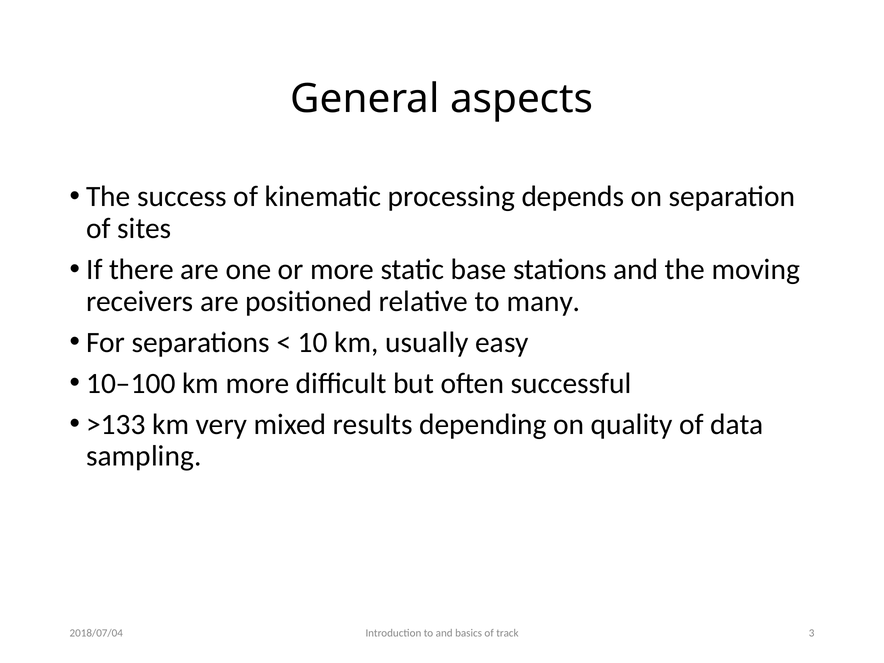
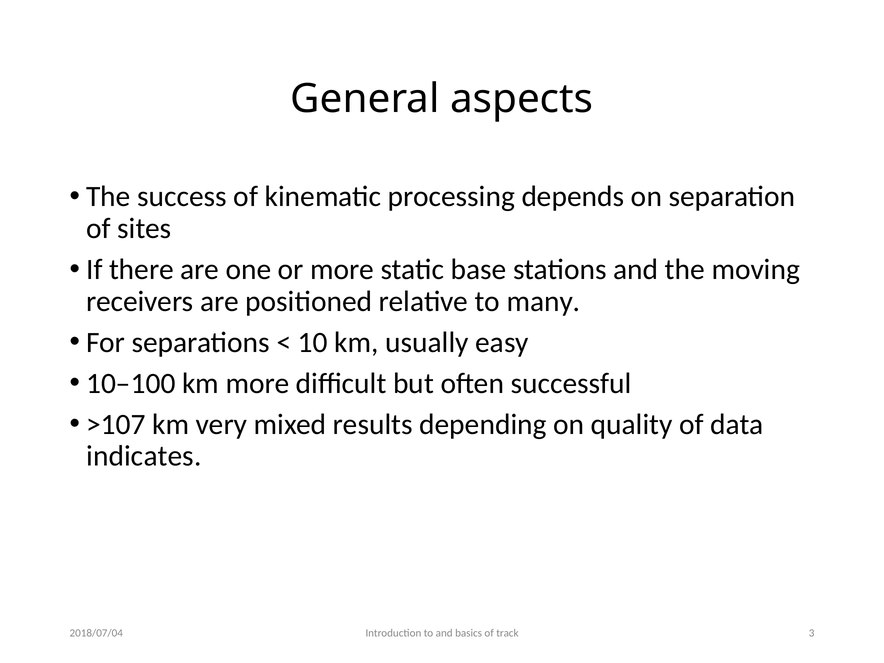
>133: >133 -> >107 (116, 424)
sampling: sampling -> indicates (144, 456)
